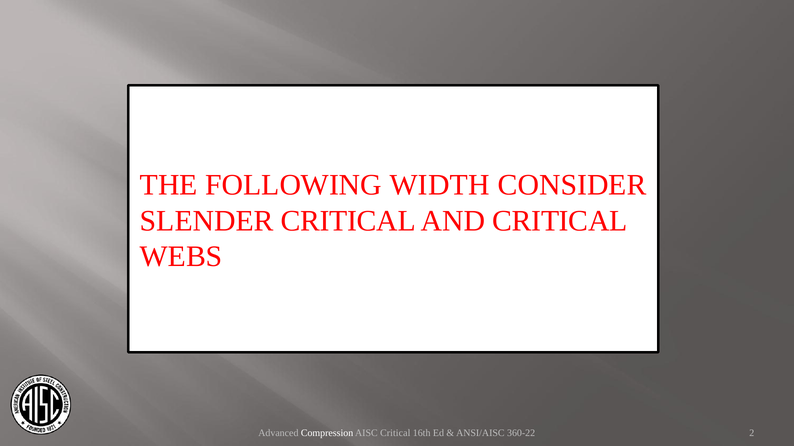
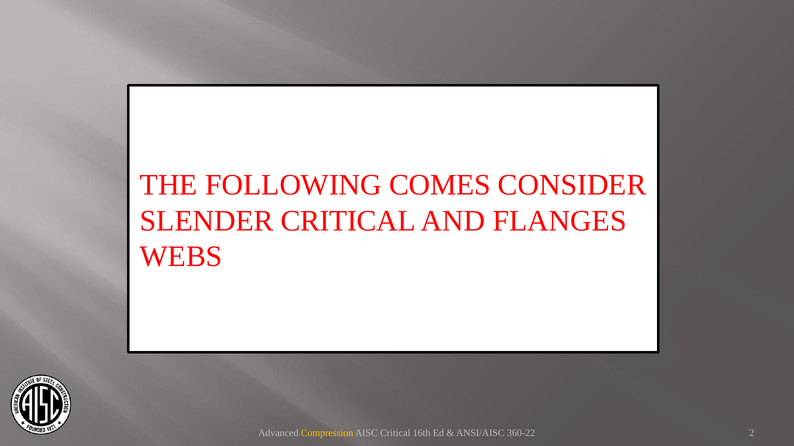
WIDTH: WIDTH -> COMES (440, 185)
AND CRITICAL: CRITICAL -> FLANGES (560, 221)
Compression colour: white -> yellow (327, 433)
